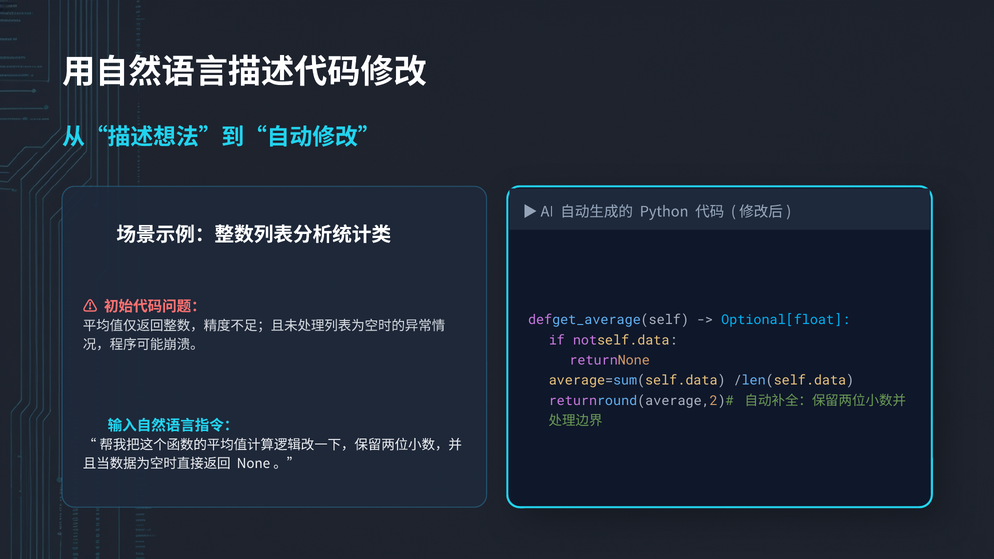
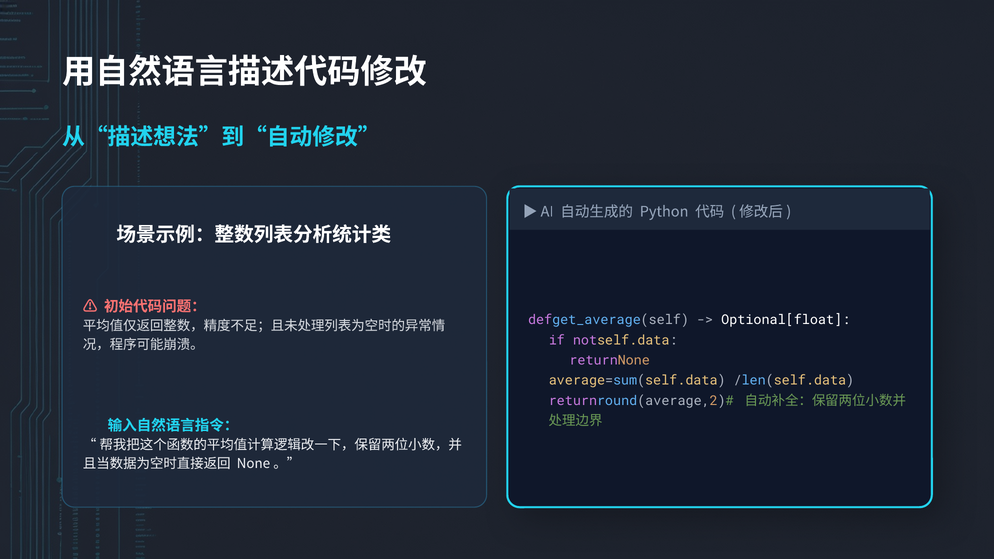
Optional[float colour: light blue -> white (786, 320)
